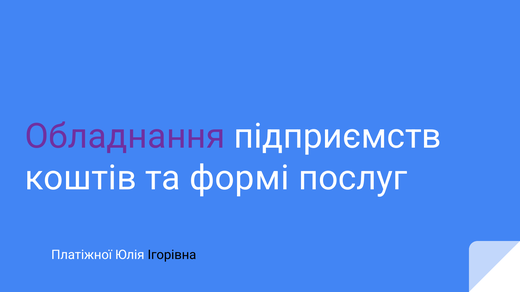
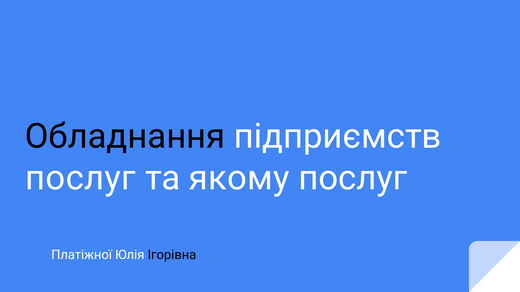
Обладнання colour: purple -> black (125, 137)
коштів: коштів -> послуг (81, 178)
формі: формі -> якому (239, 178)
